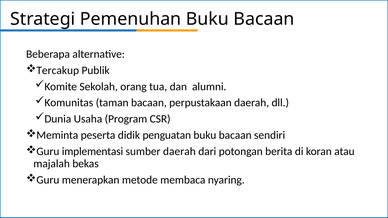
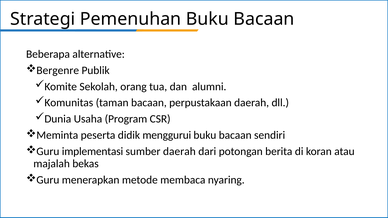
Tercakup: Tercakup -> Bergenre (58, 70)
penguatan: penguatan -> menggurui (167, 135)
